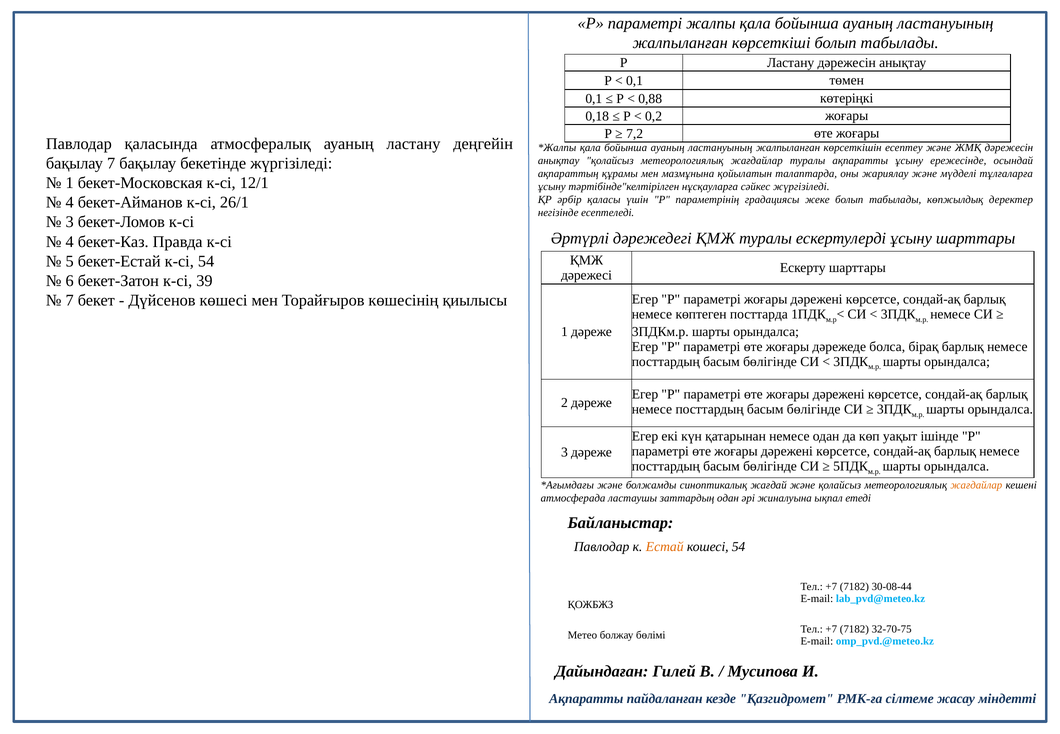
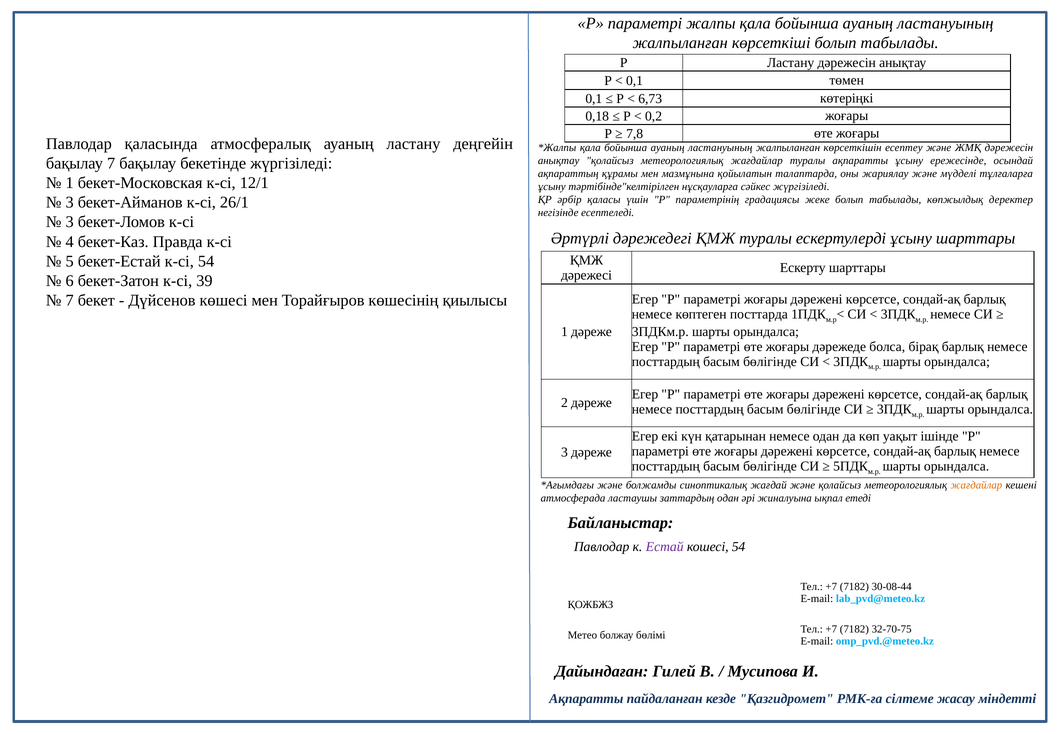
0,88: 0,88 -> 6,73 (650, 99)
7,2: 7,2 -> 7,8 (635, 134)
4: 4 -> 3 (70, 202)
Естай colour: orange -> purple (665, 547)
